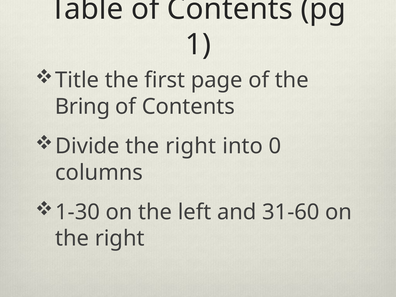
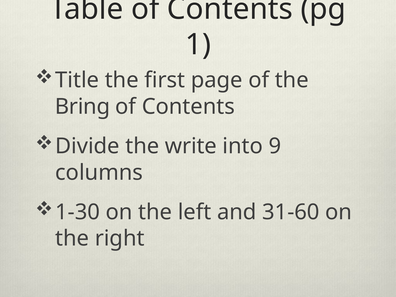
Divide the right: right -> write (191, 146)
0: 0 -> 9 (275, 146)
